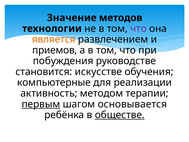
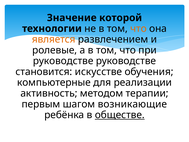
методов: методов -> которой (121, 18)
что colour: purple -> orange (138, 29)
приемов: приемов -> ролевые (55, 50)
побуждения: побуждения -> руководстве (63, 61)
первым underline: present -> none (41, 104)
основывается: основывается -> возникающие (132, 104)
